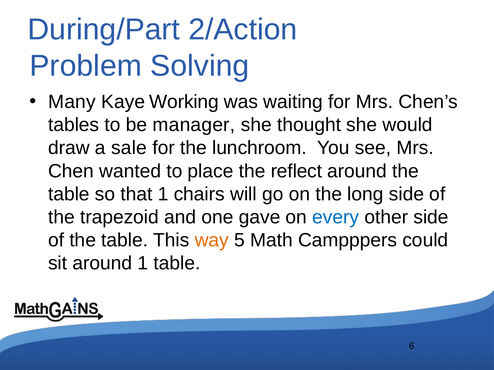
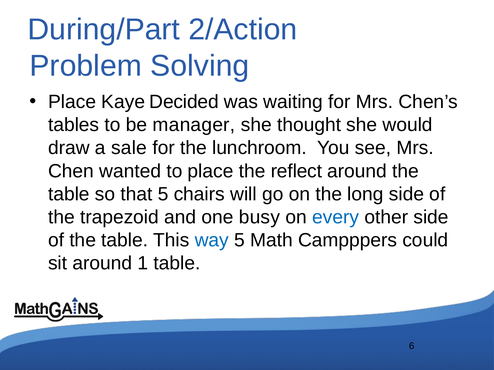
Many: Many -> Place (72, 102)
Working: Working -> Decided (184, 102)
that 1: 1 -> 5 (163, 194)
gave: gave -> busy (259, 217)
way colour: orange -> blue (212, 240)
